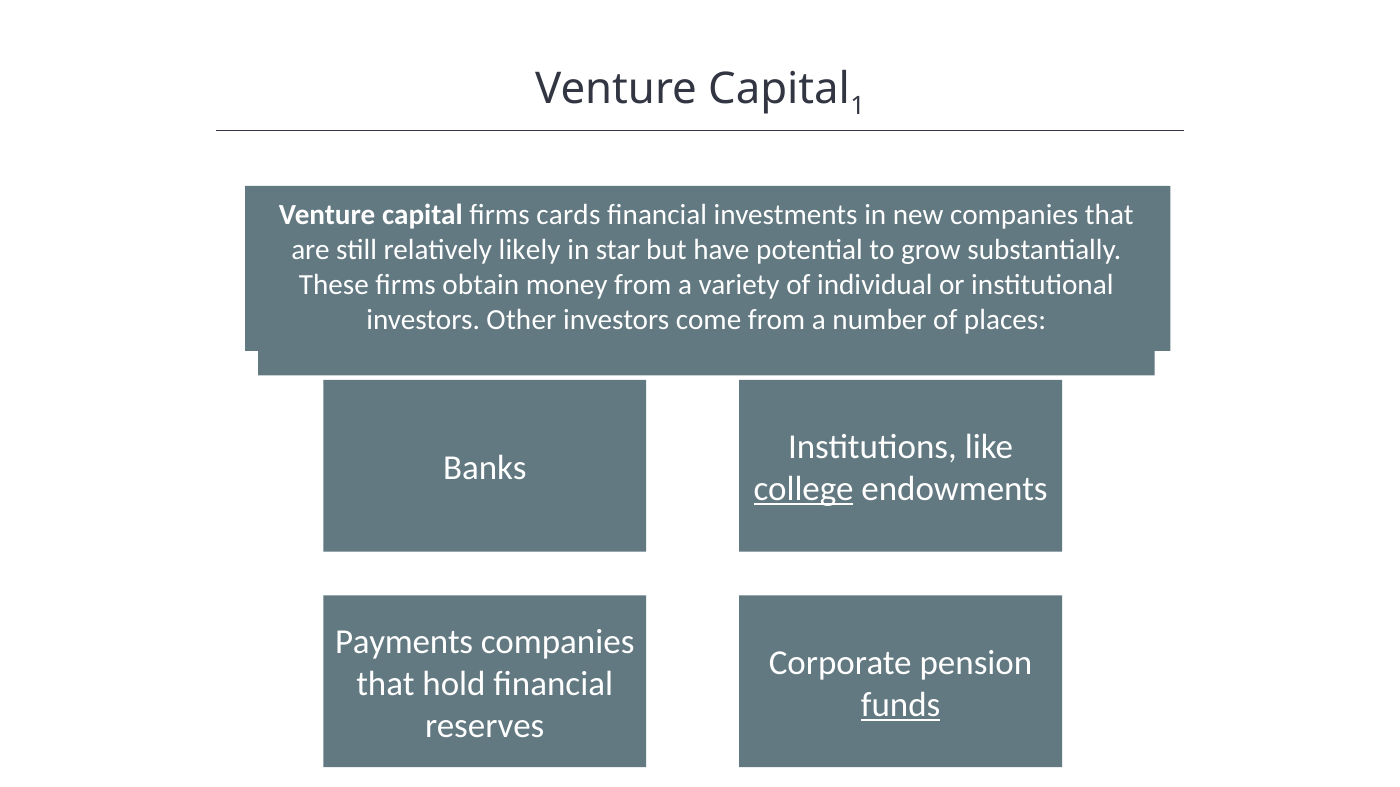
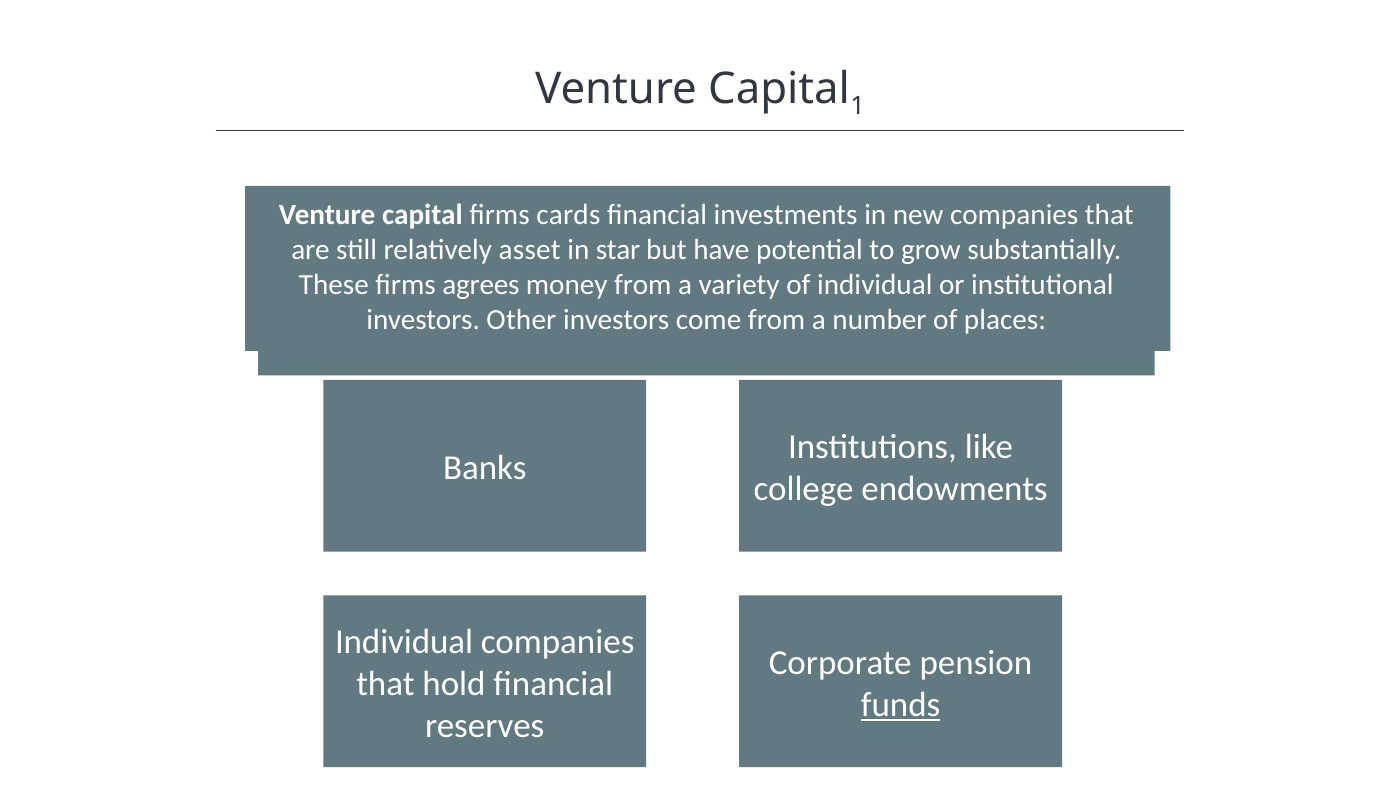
likely: likely -> asset (530, 250)
obtain: obtain -> agrees (481, 285)
college underline: present -> none (804, 490)
Payments: Payments -> Individual (404, 642)
